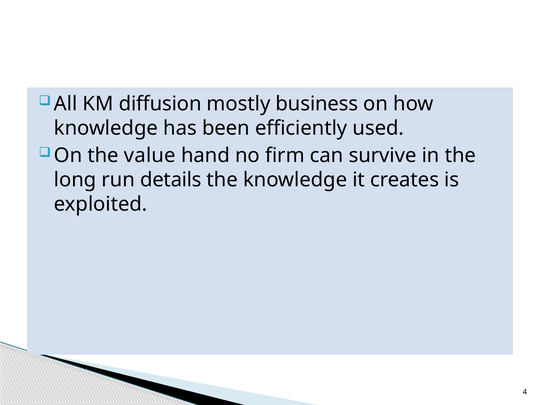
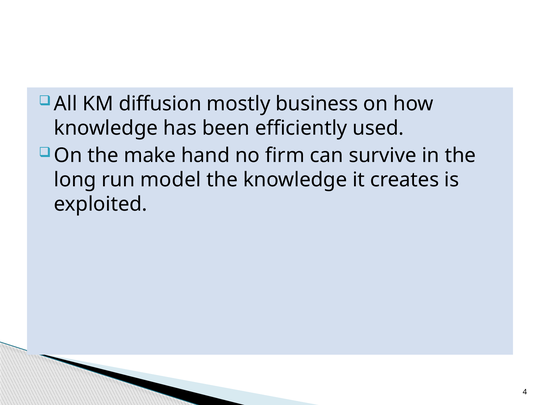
value: value -> make (150, 155)
details: details -> model (171, 180)
